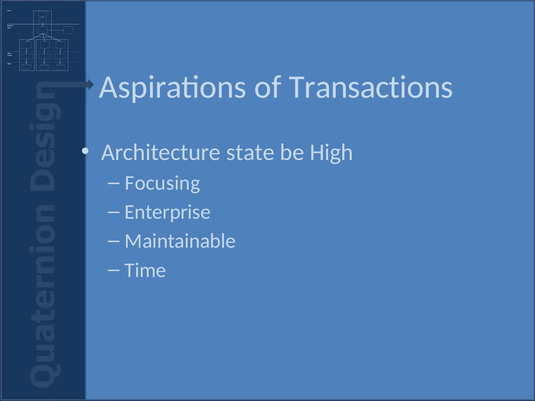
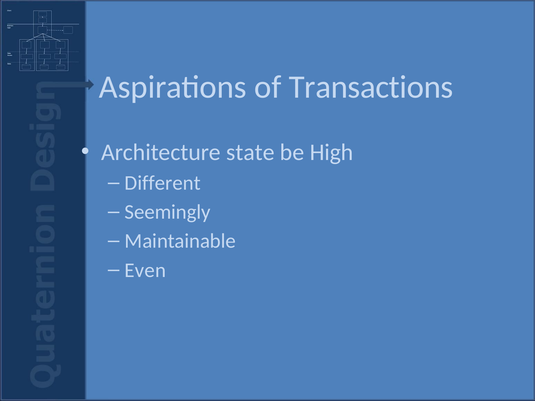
Focusing: Focusing -> Different (163, 183)
Enterprise: Enterprise -> Seemingly (168, 212)
Time: Time -> Even (145, 270)
